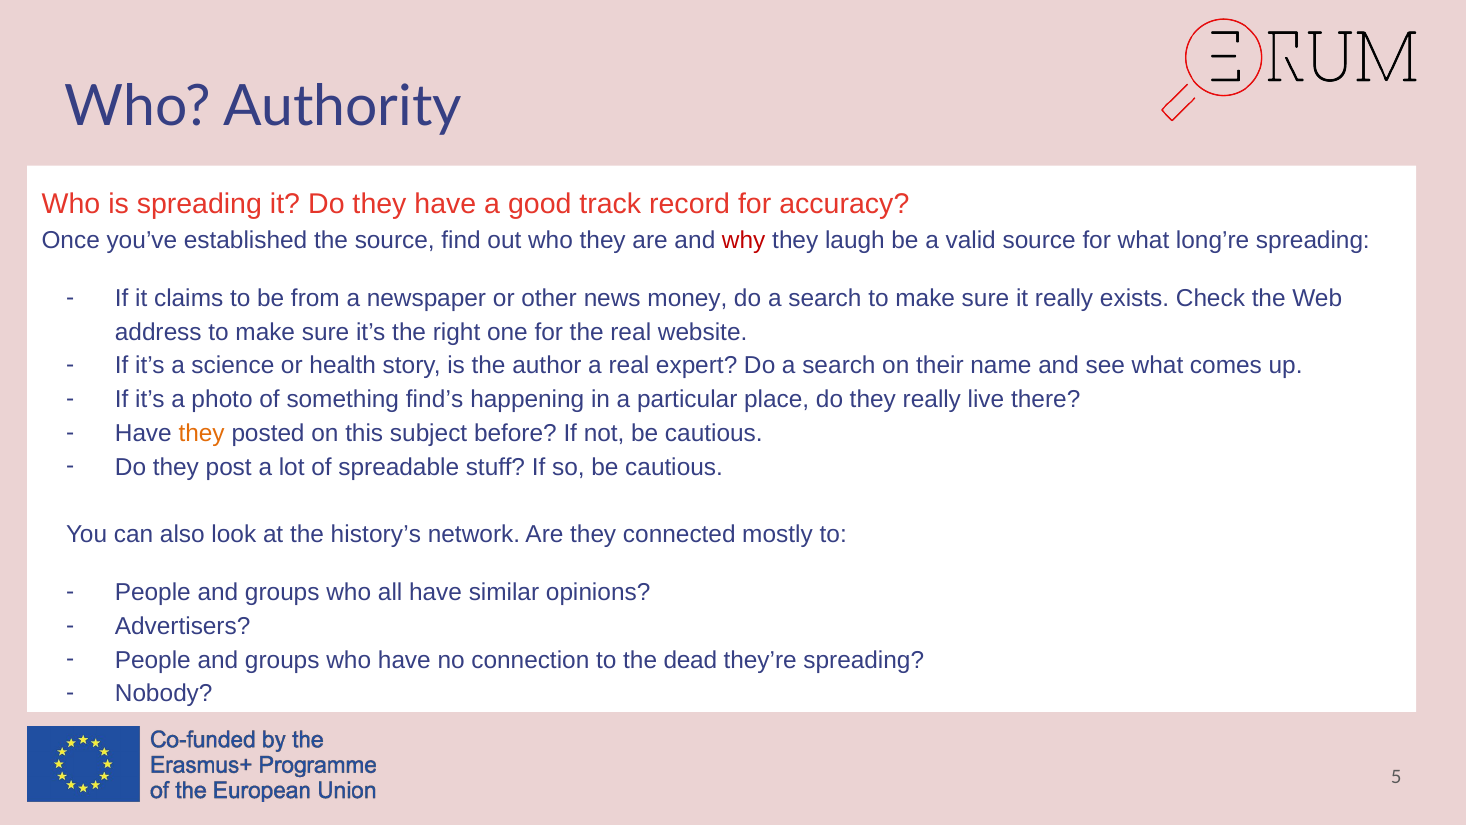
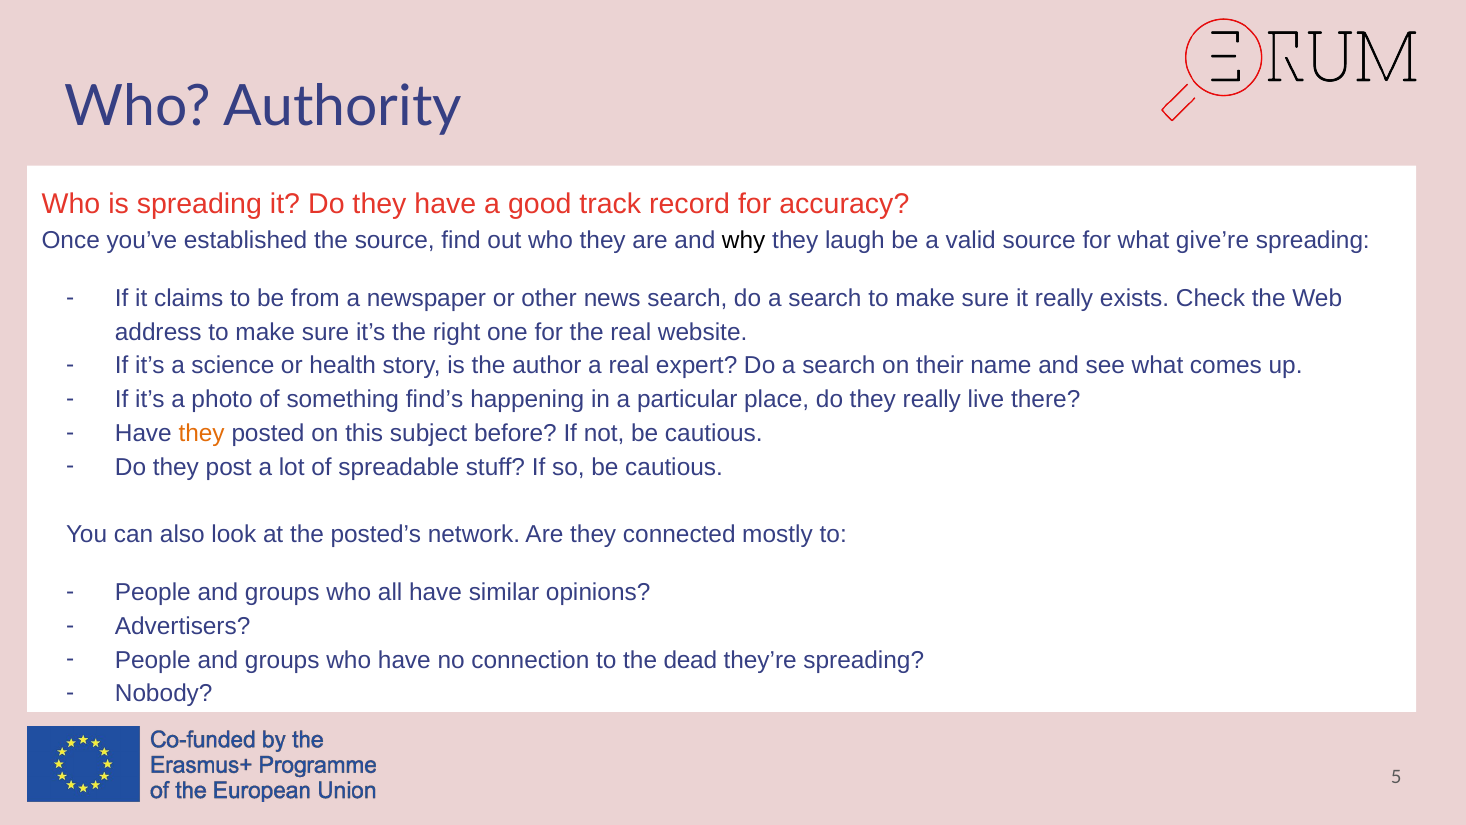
why colour: red -> black (744, 240)
long’re: long’re -> give’re (1213, 240)
news money: money -> search (687, 298)
history’s: history’s -> posted’s (376, 534)
